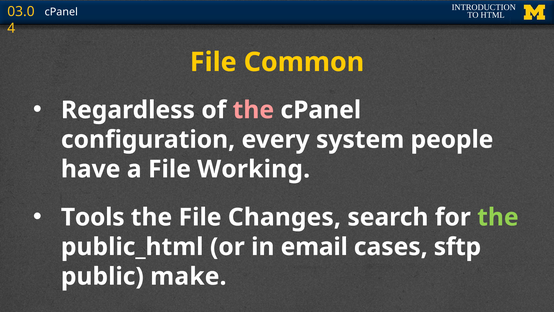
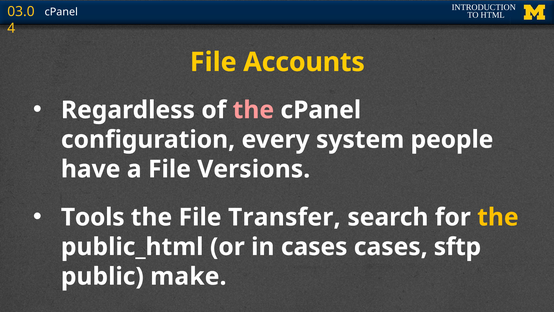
Common: Common -> Accounts (304, 62)
Working: Working -> Versions (254, 169)
Changes: Changes -> Transfer (284, 217)
the colour: light green -> yellow (498, 217)
in email: email -> cases (314, 247)
